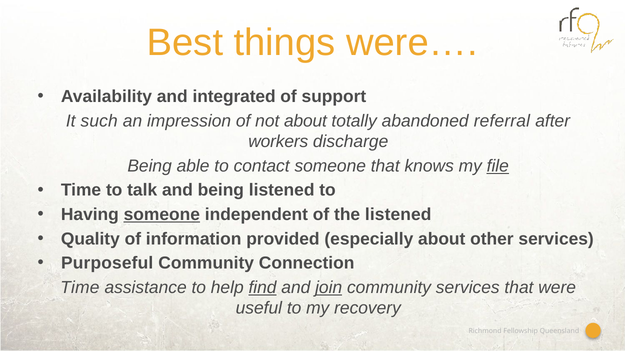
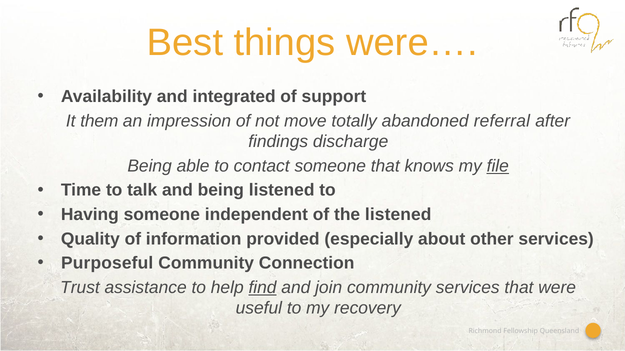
such: such -> them (99, 121)
not about: about -> move (305, 121)
workers: workers -> findings (278, 142)
someone underline: present -> none (162, 215)
Time: Time -> Trust (80, 288)
join underline: present -> none (329, 288)
